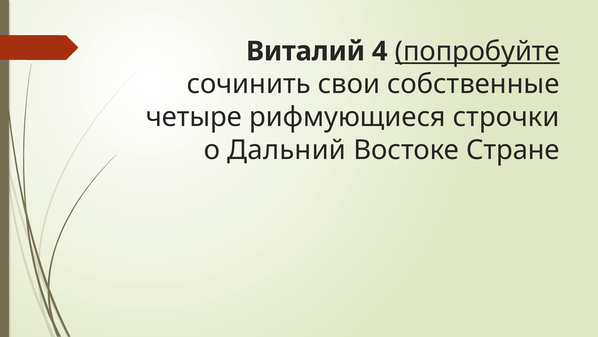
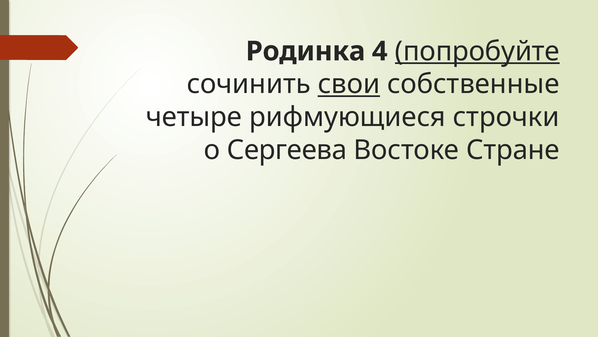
Виталий: Виталий -> Родинка (306, 51)
свои underline: none -> present (349, 84)
Дальний: Дальний -> Сергеева (287, 150)
